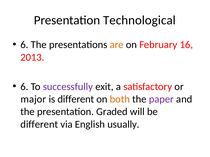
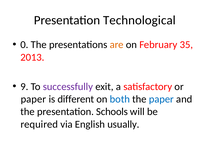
6: 6 -> 0 (24, 45)
16: 16 -> 35 (186, 45)
6: 6 -> 9 (24, 87)
major: major -> paper (33, 99)
both colour: orange -> blue (120, 99)
paper colour: purple -> blue (161, 99)
Graded: Graded -> Schools (112, 112)
different: different -> required (39, 125)
